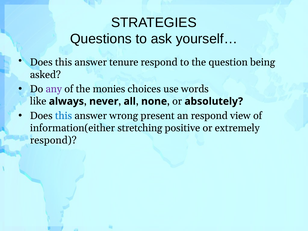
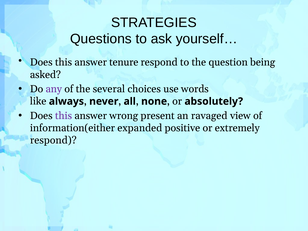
monies: monies -> several (109, 89)
this colour: blue -> purple (64, 116)
an respond: respond -> ravaged (209, 116)
stretching: stretching -> expanded (140, 128)
